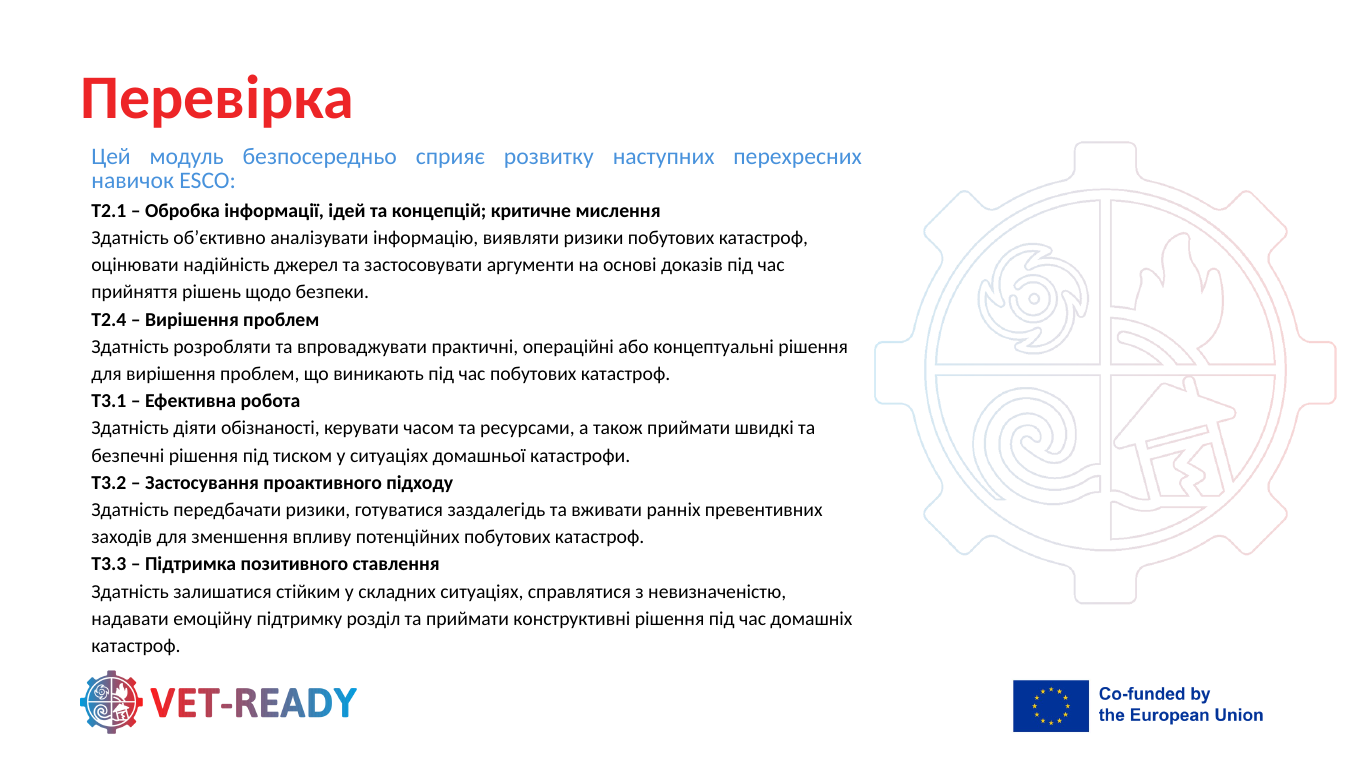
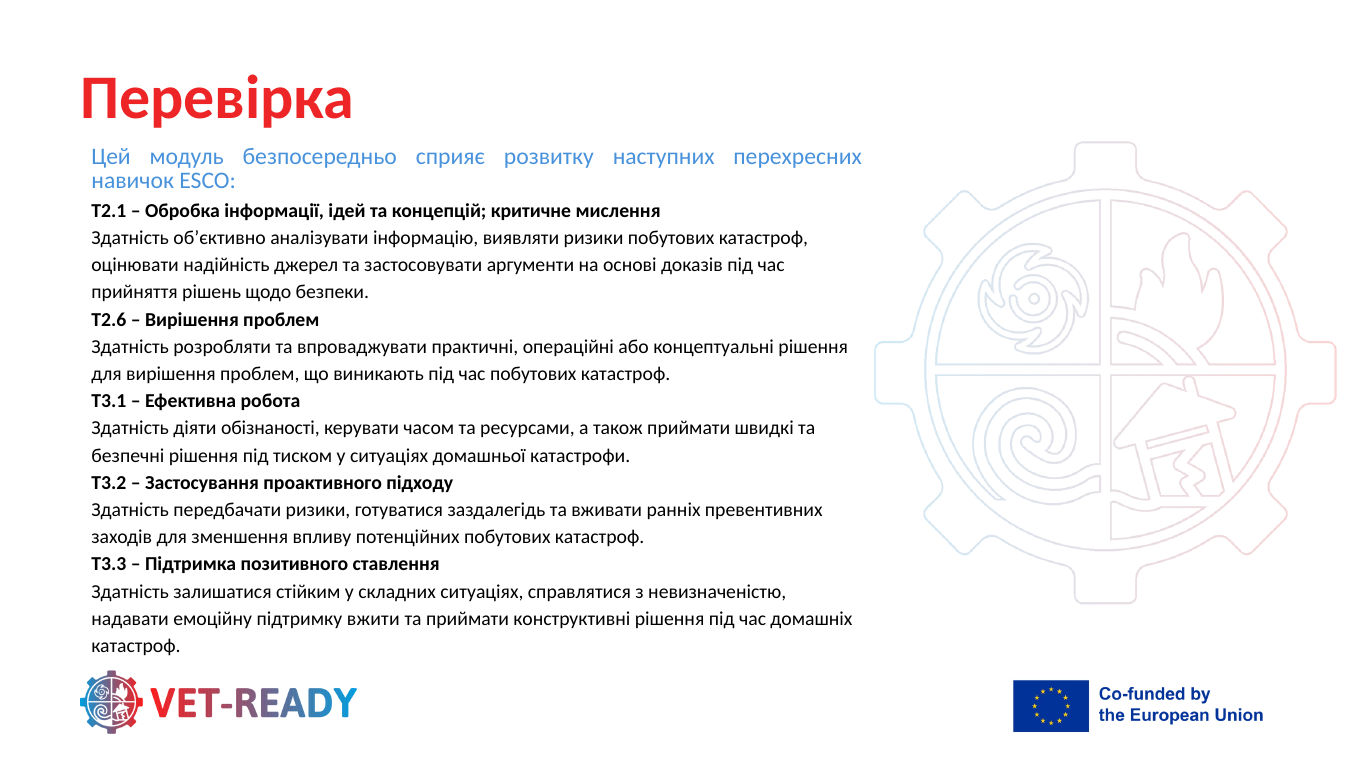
T2.4: T2.4 -> T2.6 (109, 320)
розділ: розділ -> вжити (373, 619)
